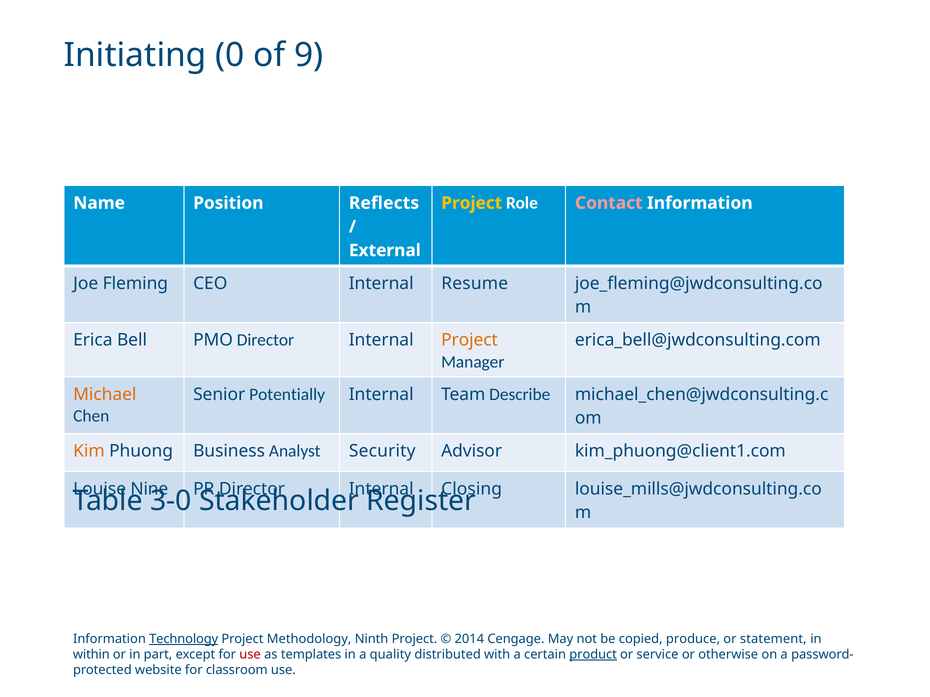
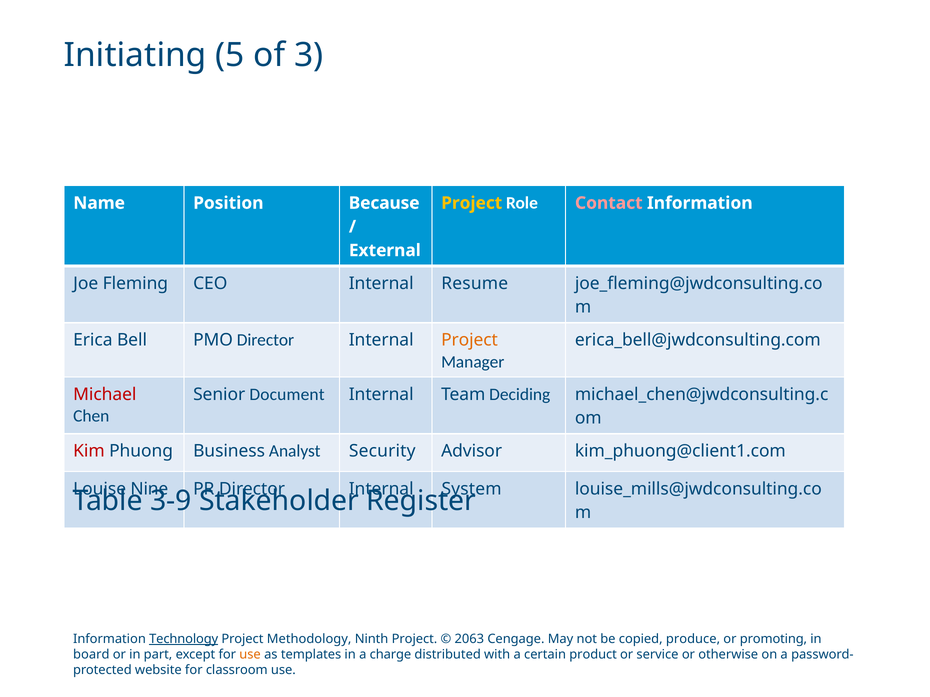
0: 0 -> 5 (230, 55)
9: 9 -> 3 (309, 55)
Reflects: Reflects -> Because (384, 203)
Michael colour: orange -> red (105, 395)
Potentially: Potentially -> Document (287, 395)
Describe: Describe -> Deciding (520, 395)
Kim colour: orange -> red (89, 452)
Closing: Closing -> System (472, 489)
3-0: 3-0 -> 3-9 (171, 501)
2014: 2014 -> 2063 (469, 639)
statement: statement -> promoting (773, 639)
within: within -> board (91, 655)
use colour: red -> orange (250, 655)
quality: quality -> charge (390, 655)
product underline: present -> none (593, 655)
